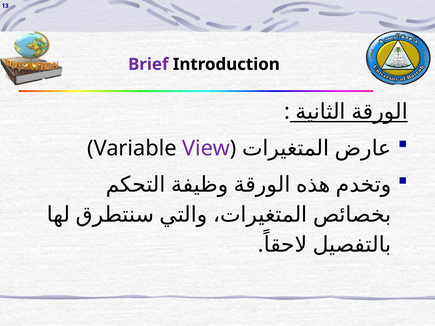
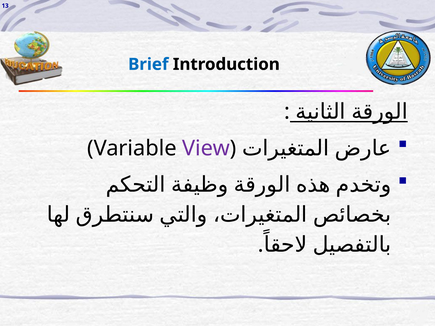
Brief colour: purple -> blue (148, 64)
